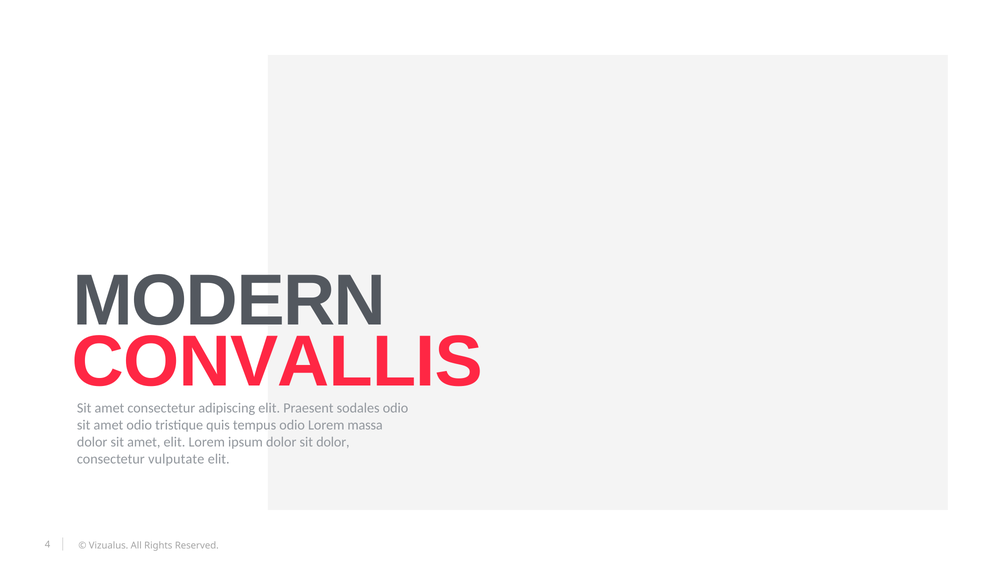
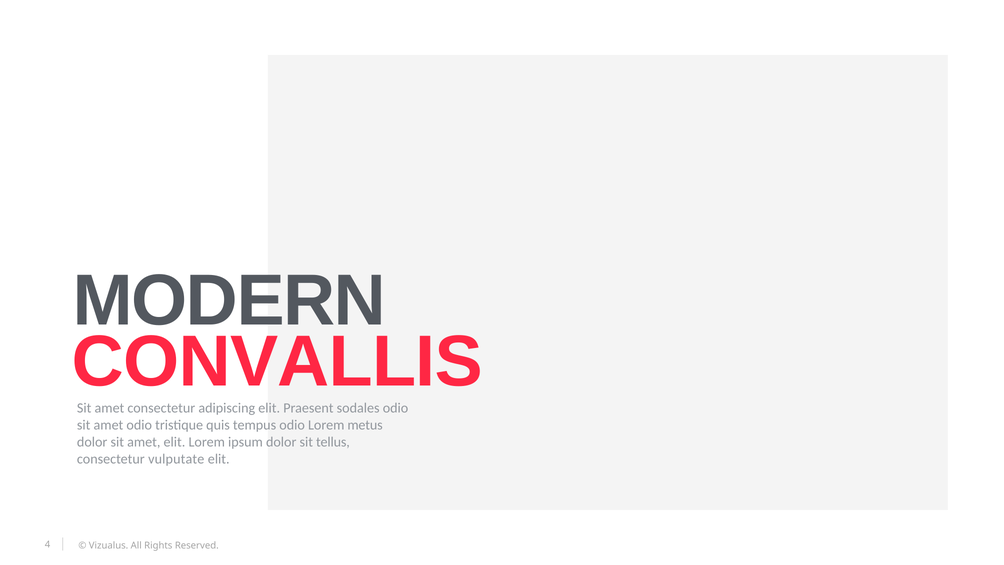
massa: massa -> metus (365, 425)
sit dolor: dolor -> tellus (333, 442)
